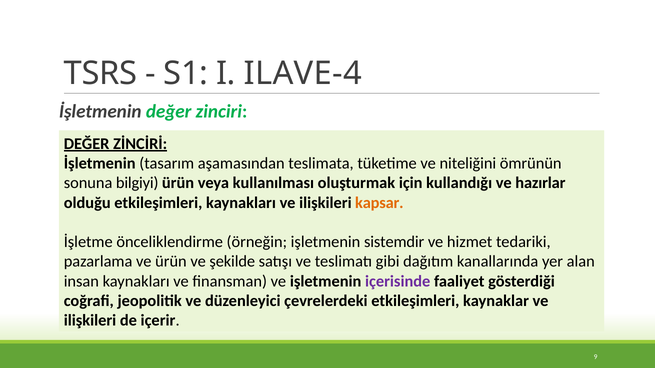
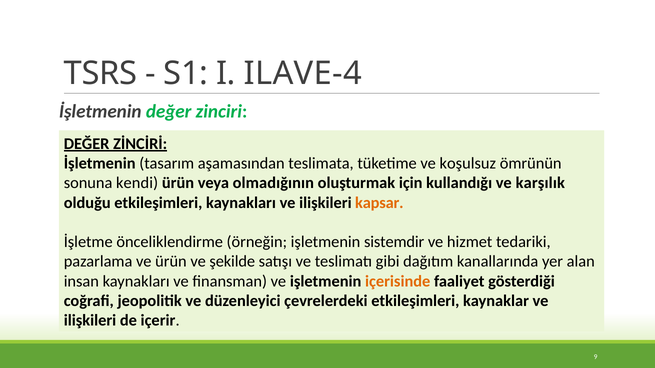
niteliğini: niteliğini -> koşulsuz (468, 164)
bilgiyi: bilgiyi -> kendi (137, 183)
kullanılması: kullanılması -> olmadığının (273, 183)
hazırlar: hazırlar -> karşılık (540, 183)
içerisinde colour: purple -> orange (398, 281)
